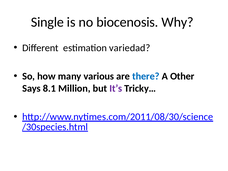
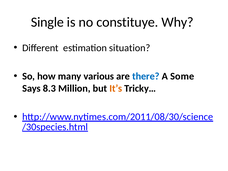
biocenosis: biocenosis -> constituye (127, 22)
variedad: variedad -> situation (130, 48)
Other: Other -> Some (182, 76)
8.1: 8.1 -> 8.3 (49, 88)
It’s colour: purple -> orange (116, 88)
